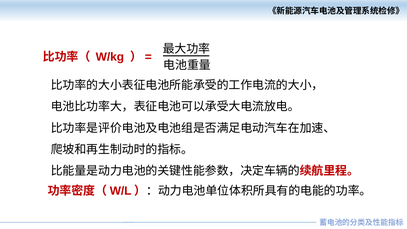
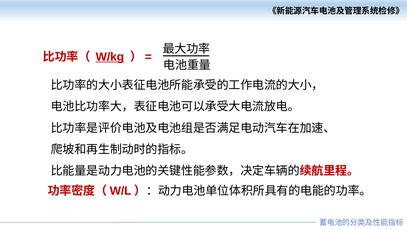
W/kg underline: none -> present (110, 57)
